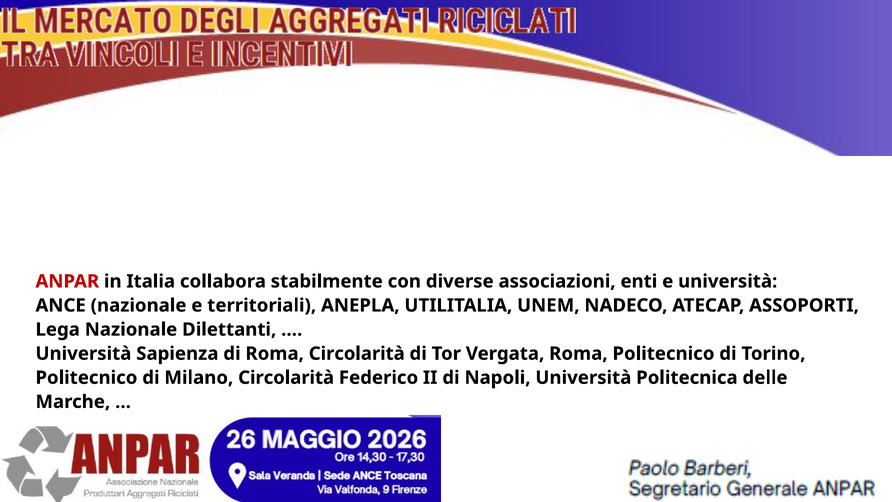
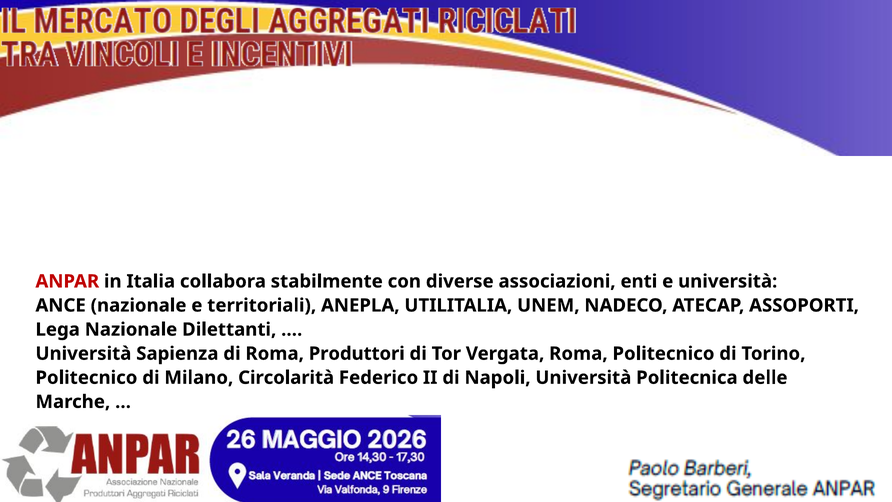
Roma Circolarità: Circolarità -> Produttori (357, 353)
